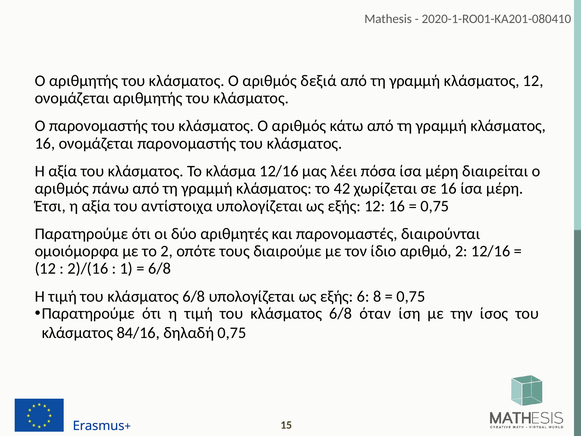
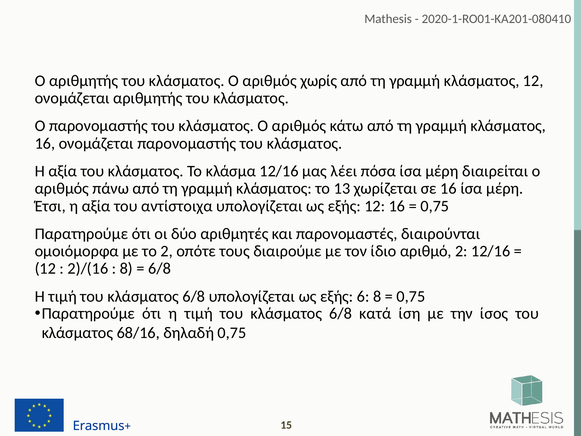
δεξιά: δεξιά -> χωρίς (319, 81)
42: 42 -> 13 (342, 188)
1: 1 -> 8 (126, 268)
όταν: όταν -> κατά (375, 313)
84/16: 84/16 -> 68/16 (138, 333)
